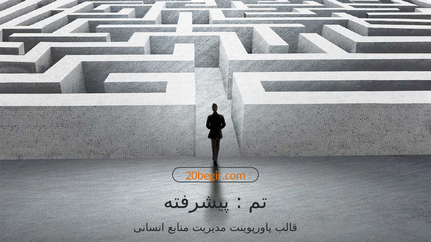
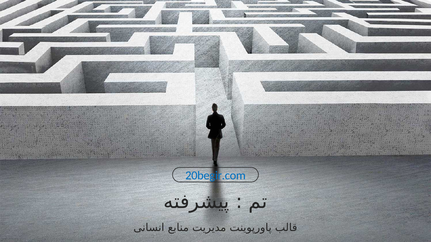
20begir.com colour: orange -> blue (215, 176)
